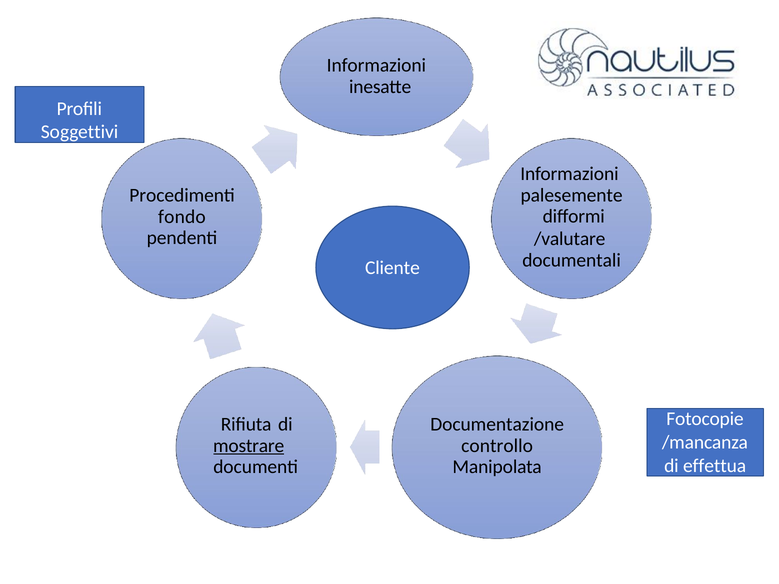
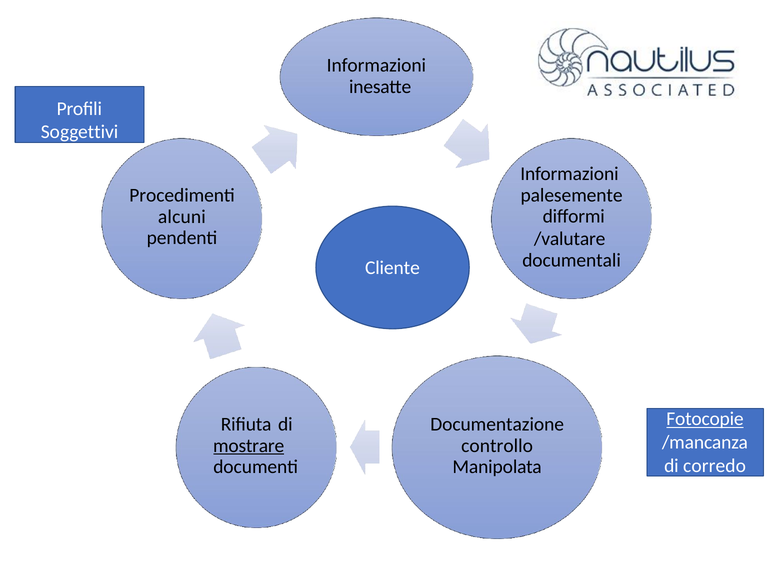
fondo: fondo -> alcuni (182, 217)
Fotocopie underline: none -> present (705, 419)
effettua: effettua -> corredo (715, 466)
